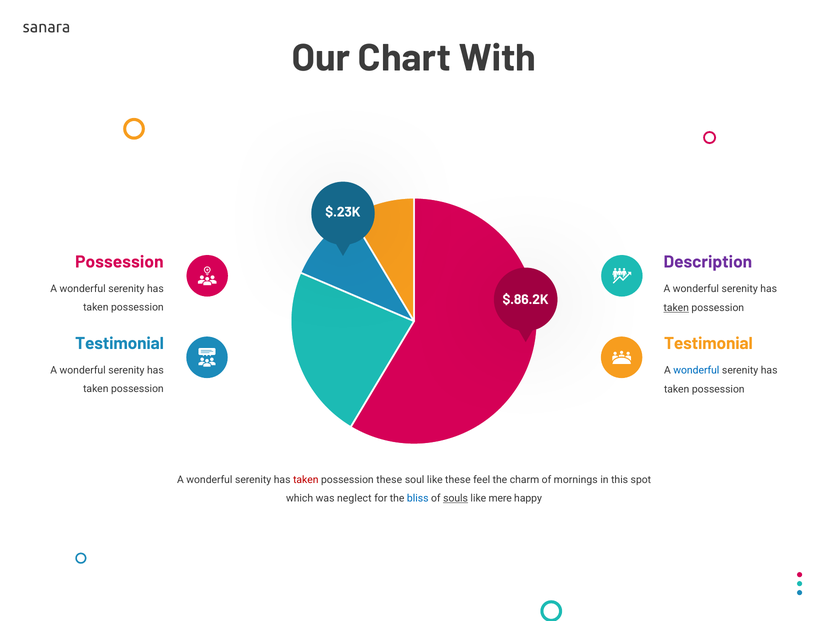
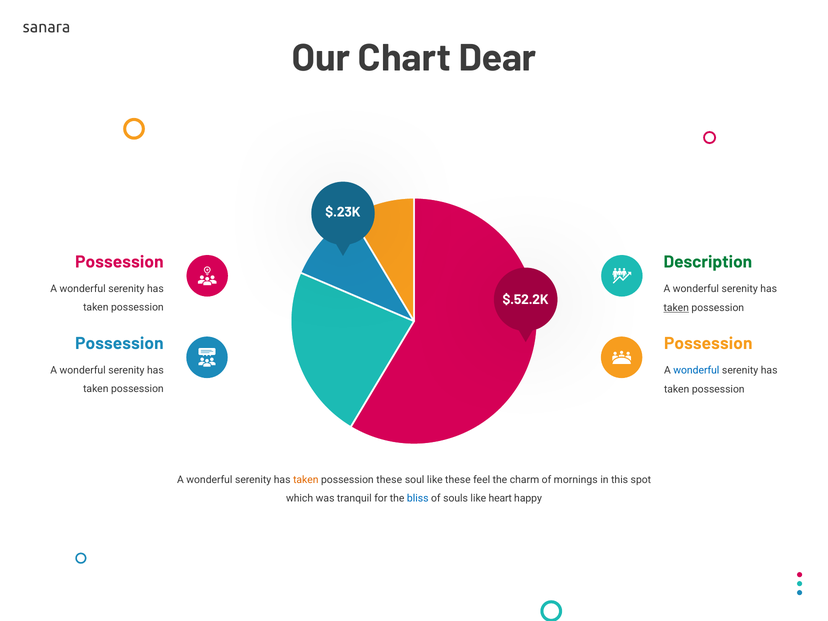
With: With -> Dear (497, 58)
Description colour: purple -> green (708, 262)
$.86.2K: $.86.2K -> $.52.2K (526, 300)
Testimonial: Testimonial -> Possession (119, 344)
Testimonial: Testimonial -> Possession (708, 344)
taken colour: red -> orange (306, 480)
neglect: neglect -> tranquil (354, 498)
souls underline: present -> none (456, 498)
mere: mere -> heart (500, 498)
